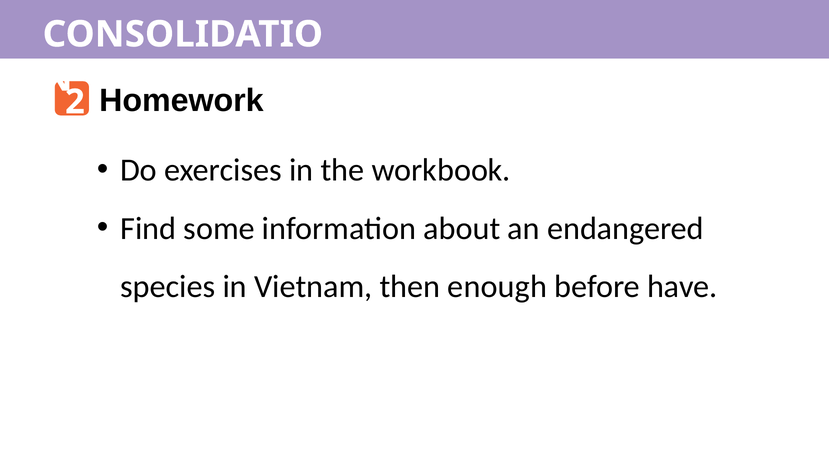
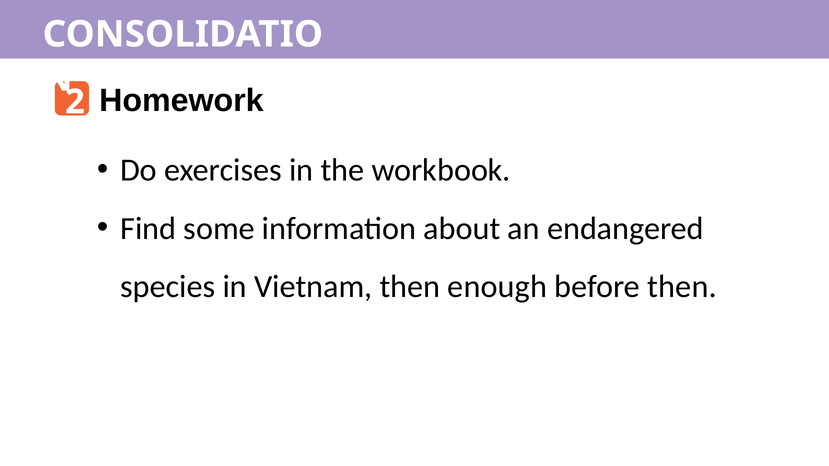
before have: have -> then (682, 287)
